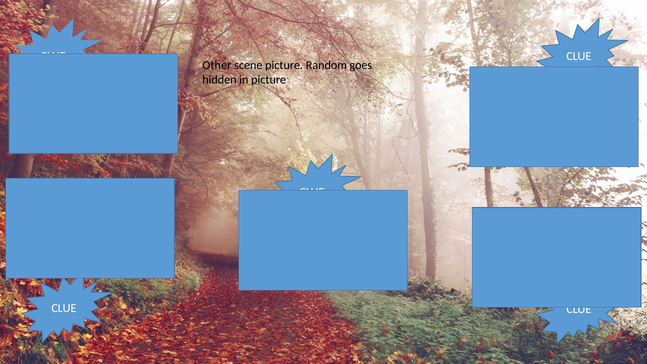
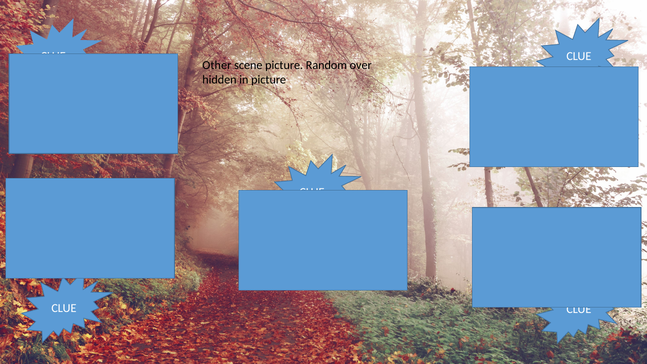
goes: goes -> over (361, 65)
